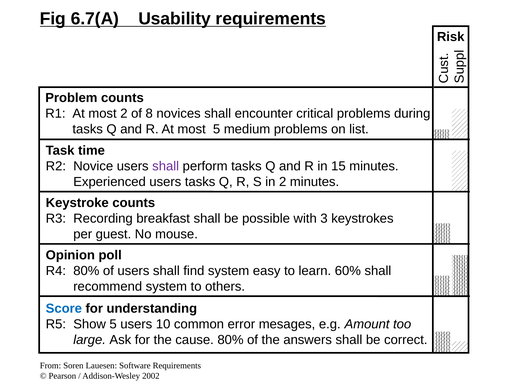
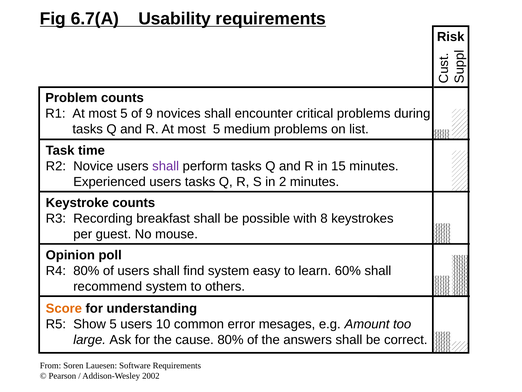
R1 At most 2: 2 -> 5 (124, 113)
8: 8 -> 9 (149, 113)
3: 3 -> 8 (324, 218)
Score colour: blue -> orange (64, 308)
